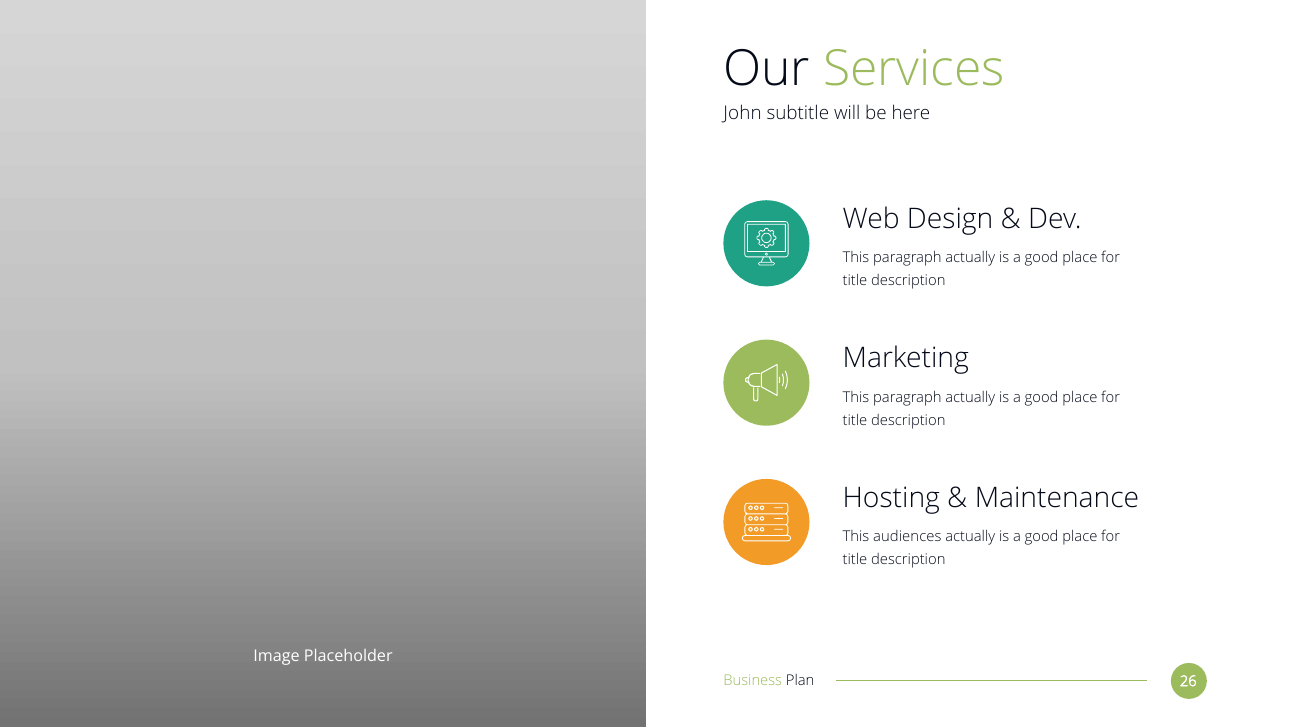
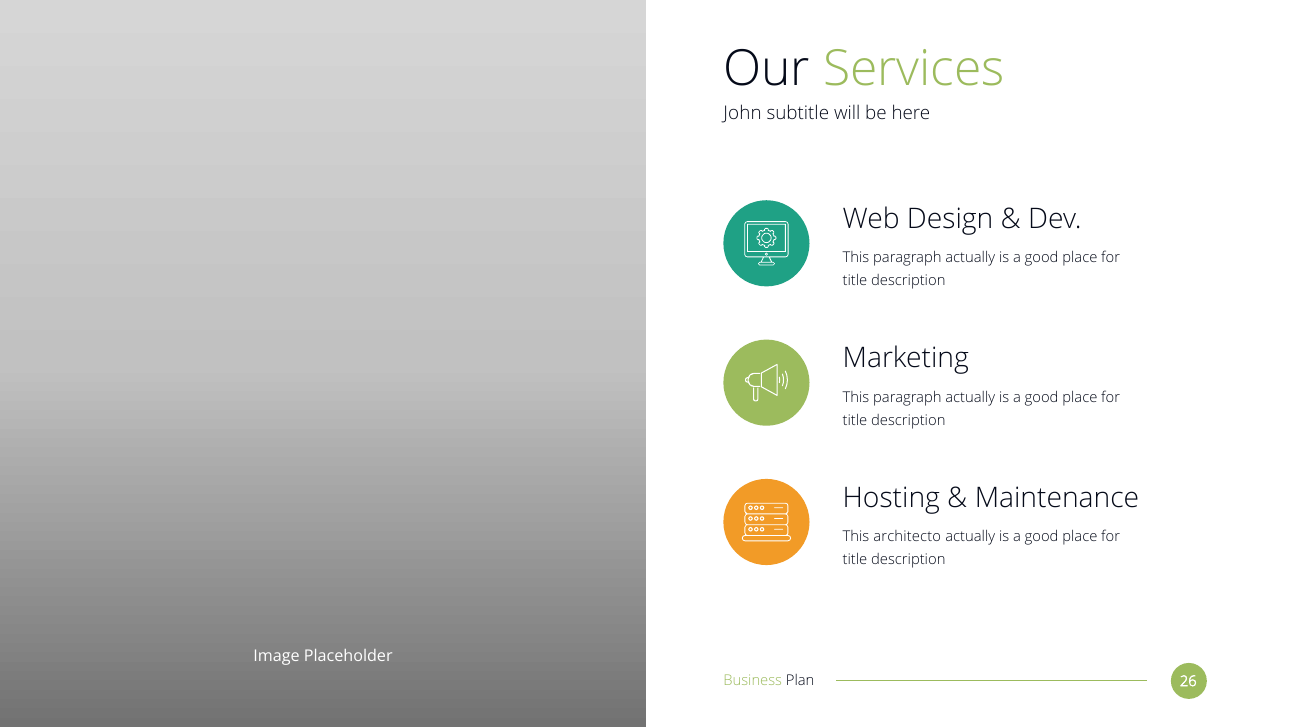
audiences: audiences -> architecto (907, 537)
